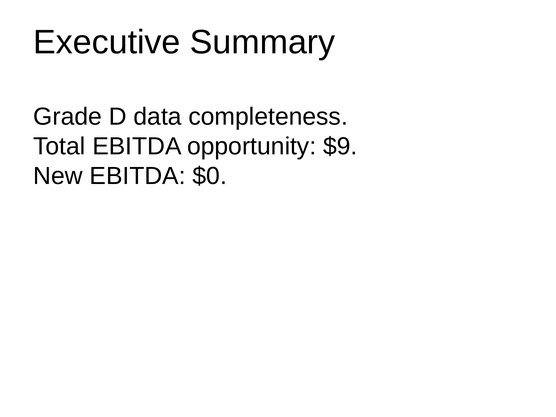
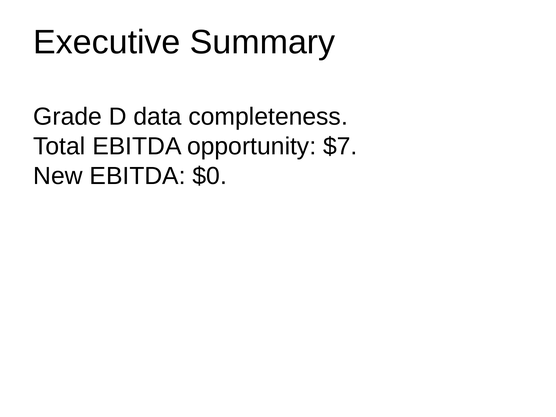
$9: $9 -> $7 (340, 146)
